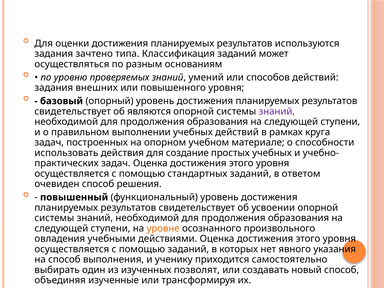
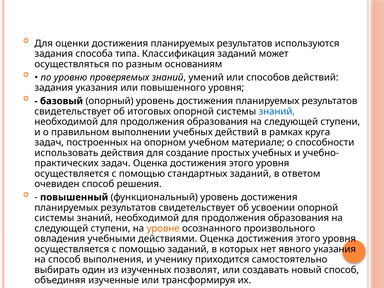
зачтено: зачтено -> способа (94, 54)
задания внешних: внешних -> указания (97, 88)
являются: являются -> итоговых (149, 111)
знаний colour: purple -> blue (277, 111)
